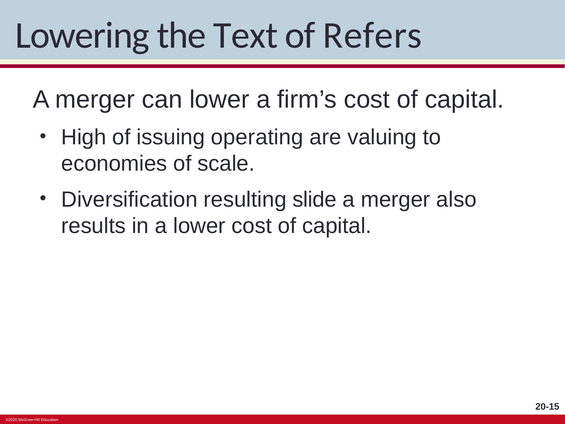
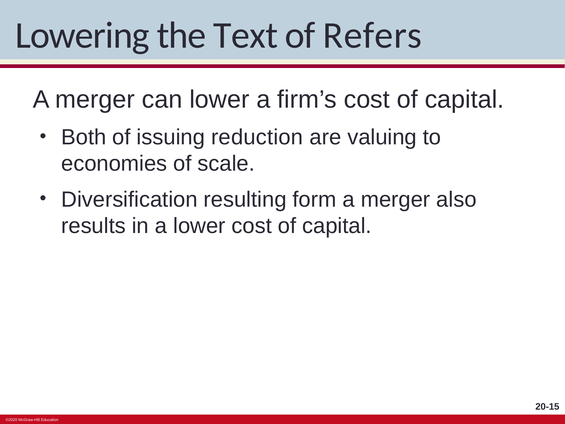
High: High -> Both (84, 137)
operating: operating -> reduction (257, 137)
slide: slide -> form (315, 199)
